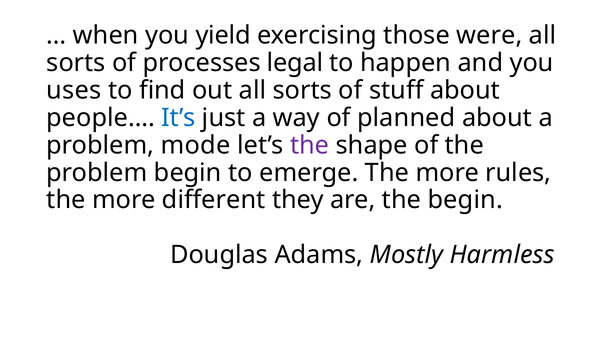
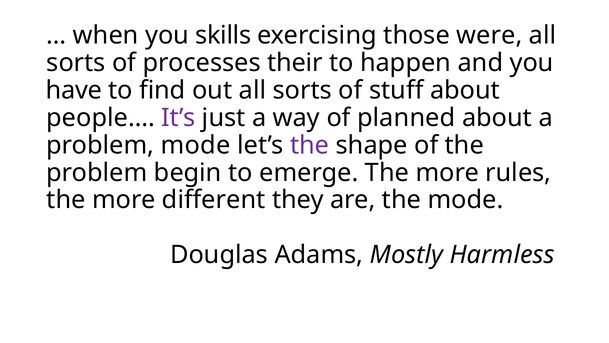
yield: yield -> skills (223, 35)
legal: legal -> their (295, 63)
uses: uses -> have (74, 90)
It’s colour: blue -> purple (178, 118)
the begin: begin -> mode (466, 200)
